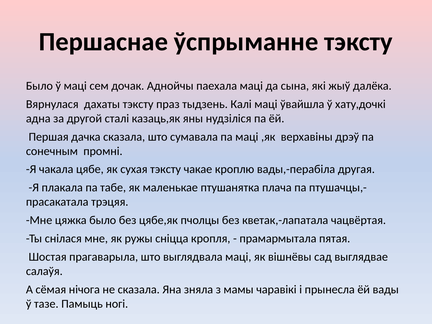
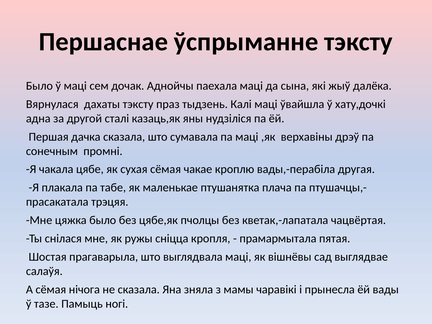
сухая тэксту: тэксту -> сёмая (166, 169)
